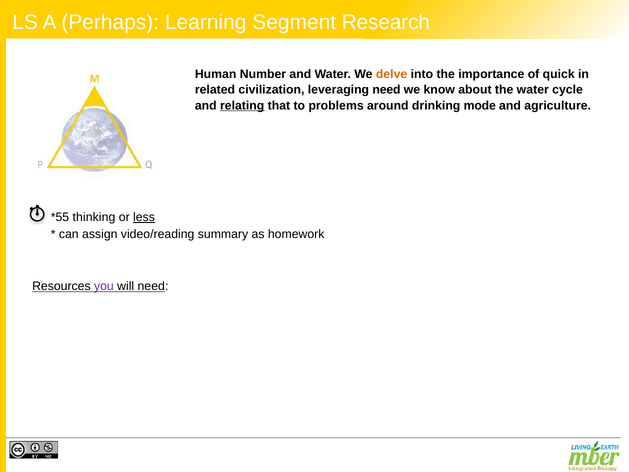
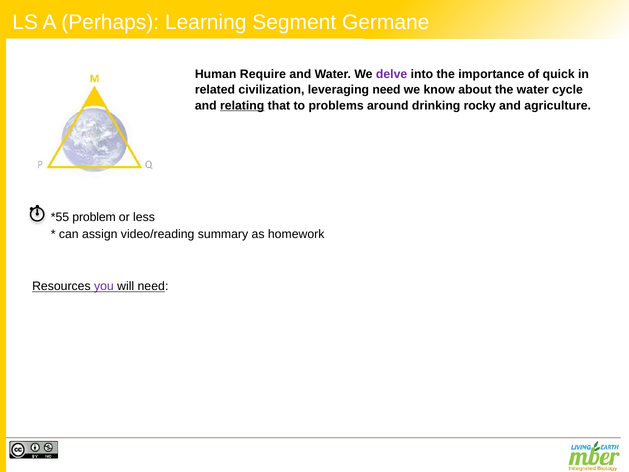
Research: Research -> Germane (386, 22)
Number: Number -> Require (263, 74)
delve colour: orange -> purple (392, 74)
mode: mode -> rocky (480, 106)
thinking: thinking -> problem (94, 217)
less underline: present -> none (144, 217)
